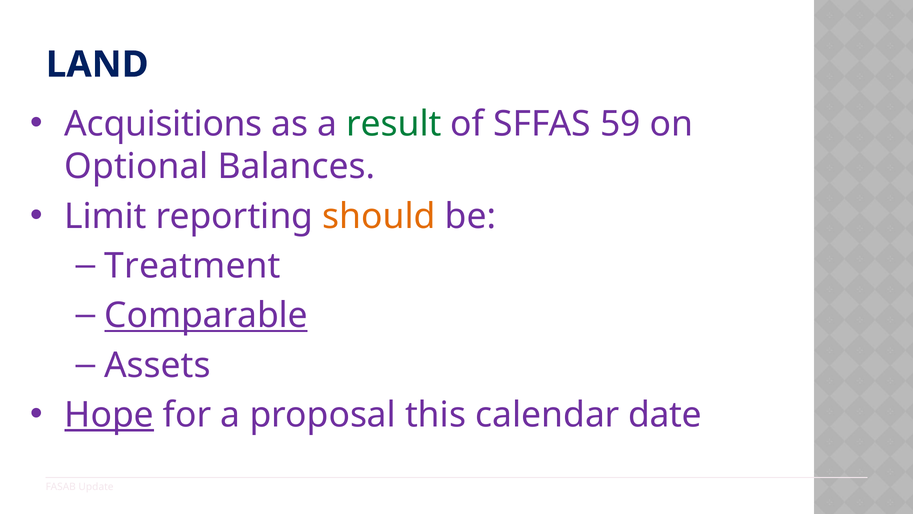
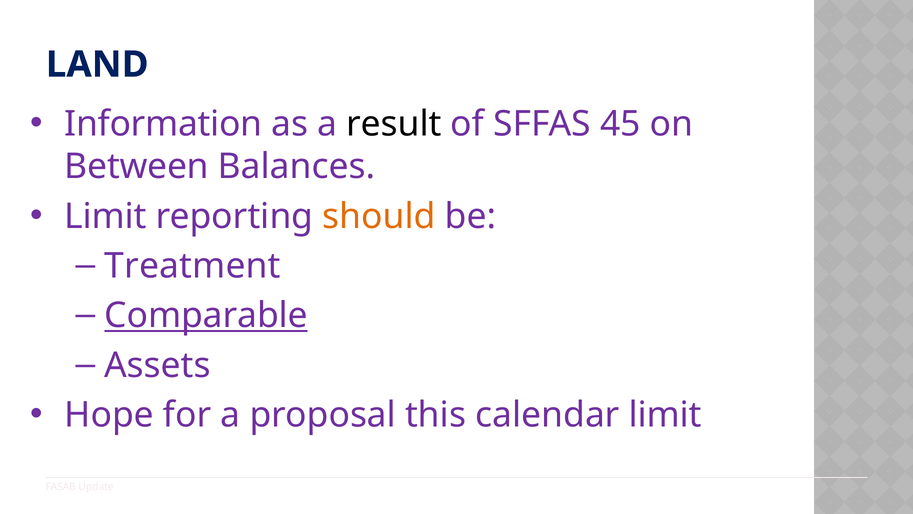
Acquisitions: Acquisitions -> Information (163, 124)
result colour: green -> black (394, 124)
59: 59 -> 45 (620, 124)
Optional: Optional -> Between (137, 166)
Hope underline: present -> none (109, 415)
calendar date: date -> limit (665, 415)
